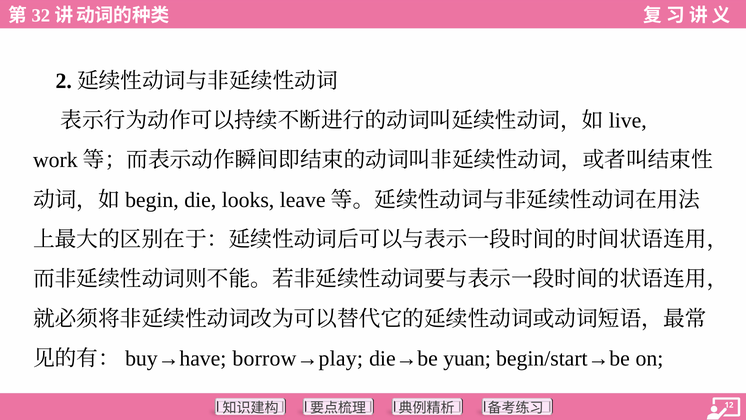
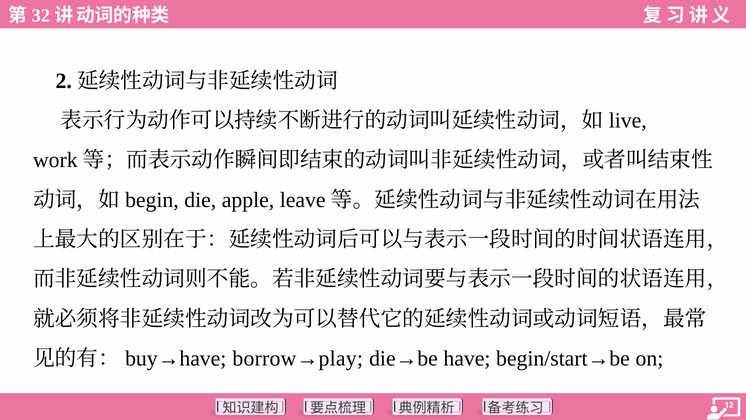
looks: looks -> apple (248, 200)
yuan: yuan -> have (467, 358)
